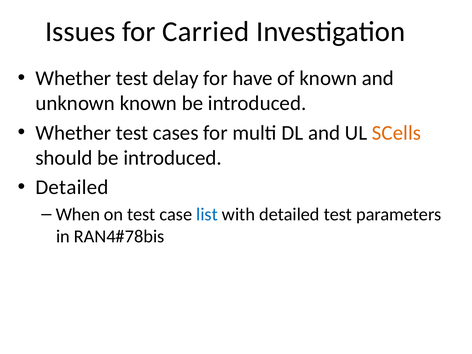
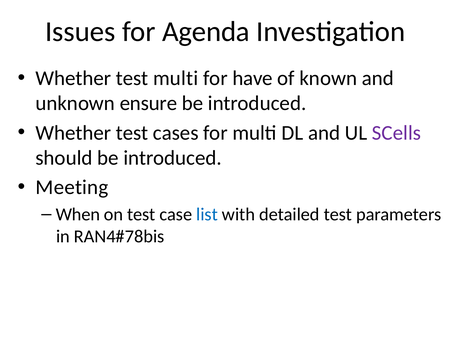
Carried: Carried -> Agenda (206, 32)
test delay: delay -> multi (176, 78)
unknown known: known -> ensure (148, 103)
SCells colour: orange -> purple (397, 133)
Detailed: Detailed -> Meeting (72, 187)
